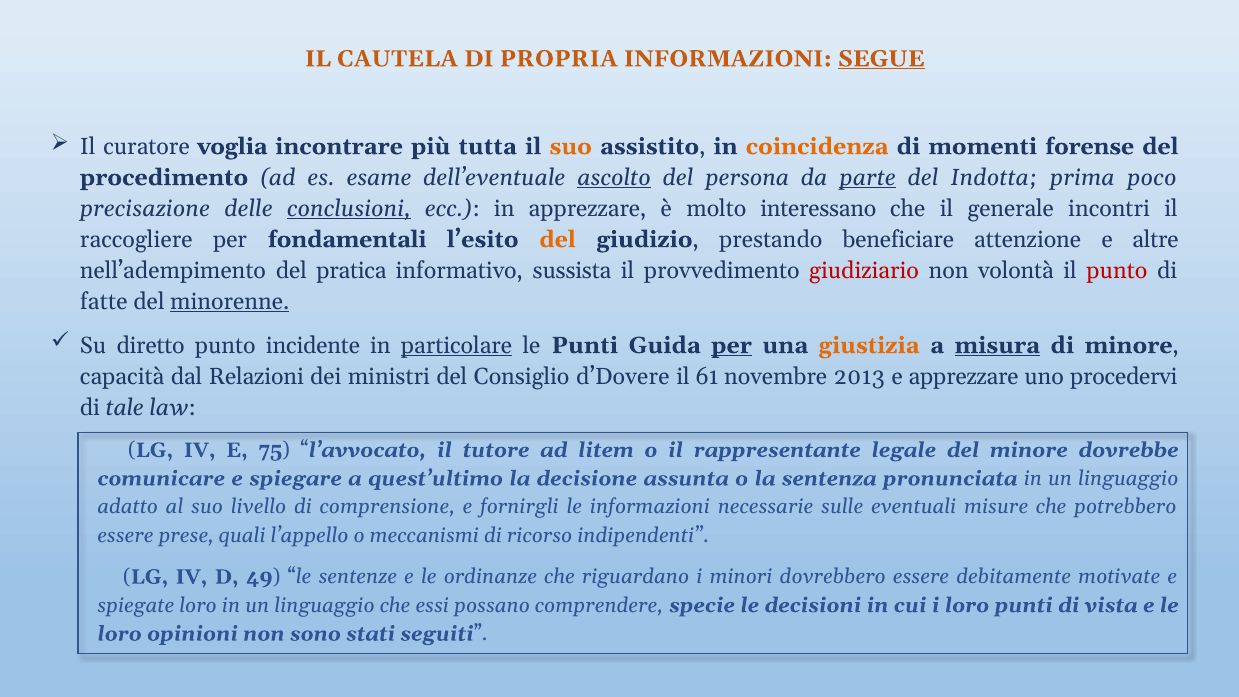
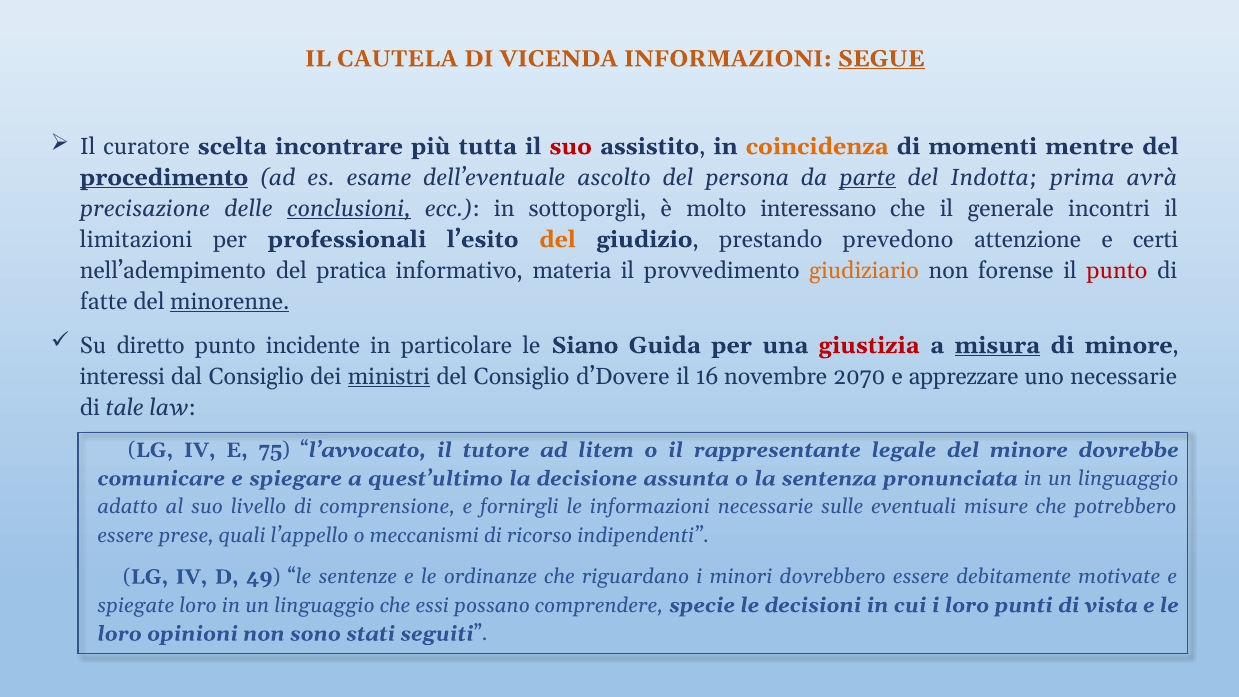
PROPRIA: PROPRIA -> VICENDA (559, 59)
voglia: voglia -> scelta (232, 146)
suo colour: orange -> red (571, 146)
forense: forense -> mentre (1089, 146)
procedimento underline: none -> present (164, 177)
ascolto underline: present -> none (614, 177)
poco: poco -> avrà (1152, 177)
in apprezzare: apprezzare -> sottoporgli (588, 208)
raccogliere: raccogliere -> limitazioni (136, 239)
fondamentali: fondamentali -> professionali (347, 239)
beneficiare: beneficiare -> prevedono (898, 239)
altre: altre -> certi (1156, 239)
sussista: sussista -> materia (572, 270)
giudiziario colour: red -> orange (864, 270)
volontà: volontà -> forense (1016, 270)
particolare underline: present -> none (457, 345)
le Punti: Punti -> Siano (585, 345)
per underline: present -> none (732, 345)
giustizia colour: orange -> red (869, 345)
capacità: capacità -> interessi (122, 376)
dal Relazioni: Relazioni -> Consiglio (256, 376)
ministri underline: none -> present (389, 376)
61: 61 -> 16 (707, 376)
2013: 2013 -> 2070 (859, 376)
uno procedervi: procedervi -> necessarie (1124, 376)
